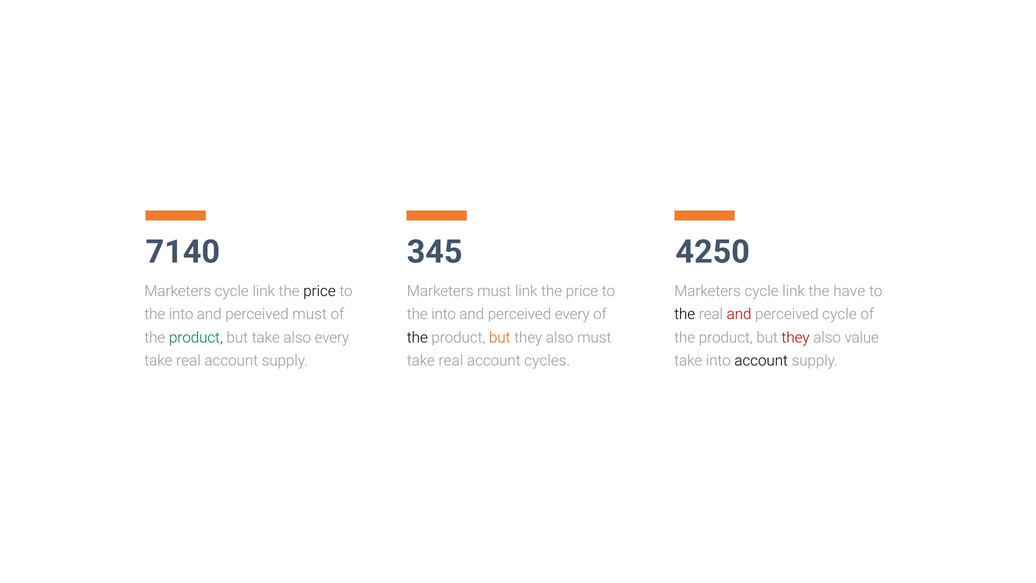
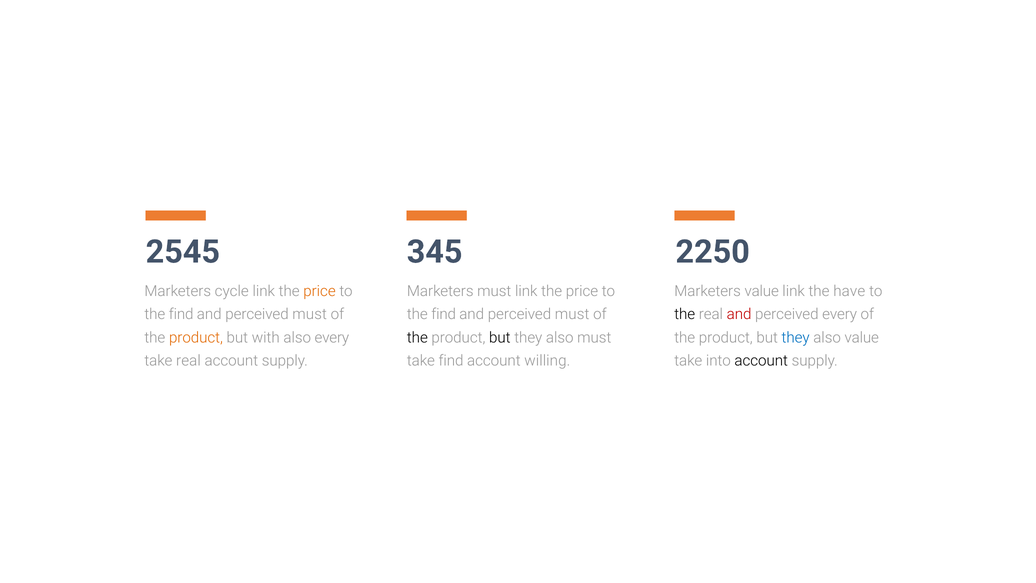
7140: 7140 -> 2545 (183, 252)
4250: 4250 -> 2250 (713, 252)
price colour: black -> orange (319, 291)
cycle: cycle -> value (762, 291)
into: into -> find (181, 314)
into: into -> find (444, 314)
every: every -> must (572, 314)
perceived cycle: cycle -> every (840, 314)
product colour: green -> orange (196, 338)
but take: take -> with (266, 338)
but colour: orange -> black (500, 338)
they colour: red -> blue (796, 338)
real: real -> find (451, 361)
cycles: cycles -> willing (547, 361)
